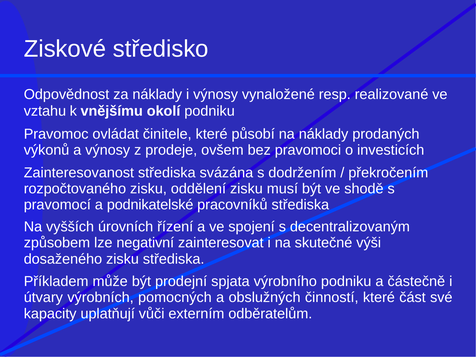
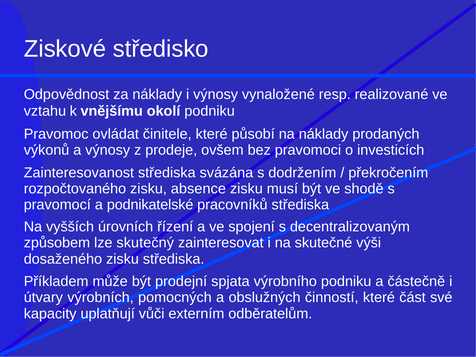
oddělení: oddělení -> absence (198, 189)
negativní: negativní -> skutečný (145, 243)
